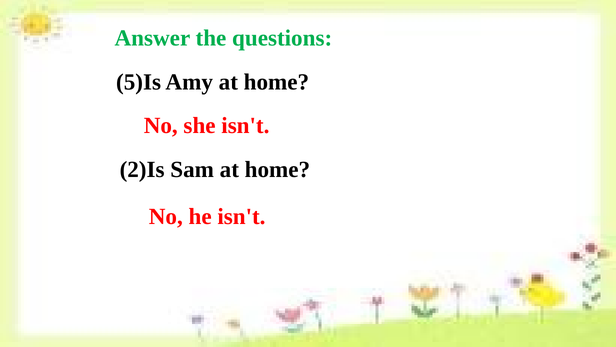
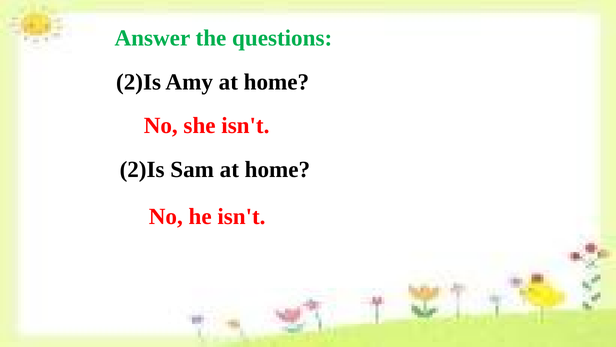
5)Is: 5)Is -> 2)Is (139, 82)
